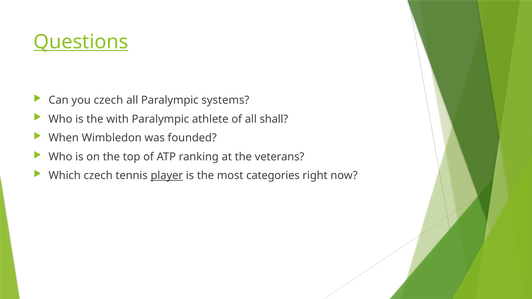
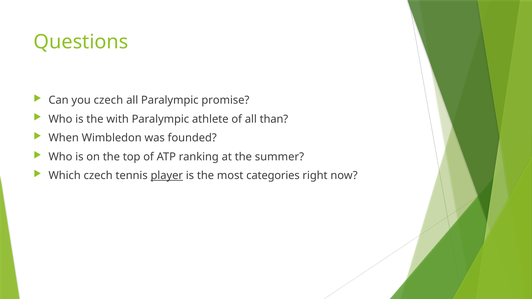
Questions underline: present -> none (81, 42)
systems: systems -> promise (225, 100)
shall: shall -> than (274, 119)
veterans: veterans -> summer (279, 157)
